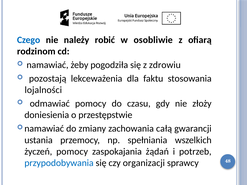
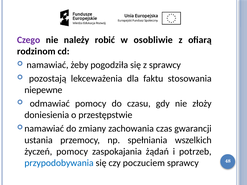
Czego colour: blue -> purple (29, 40)
z zdrowiu: zdrowiu -> sprawcy (165, 65)
lojalności: lojalności -> niepewne (43, 90)
całą: całą -> czas (164, 129)
organizacji: organizacji -> poczuciem (144, 163)
